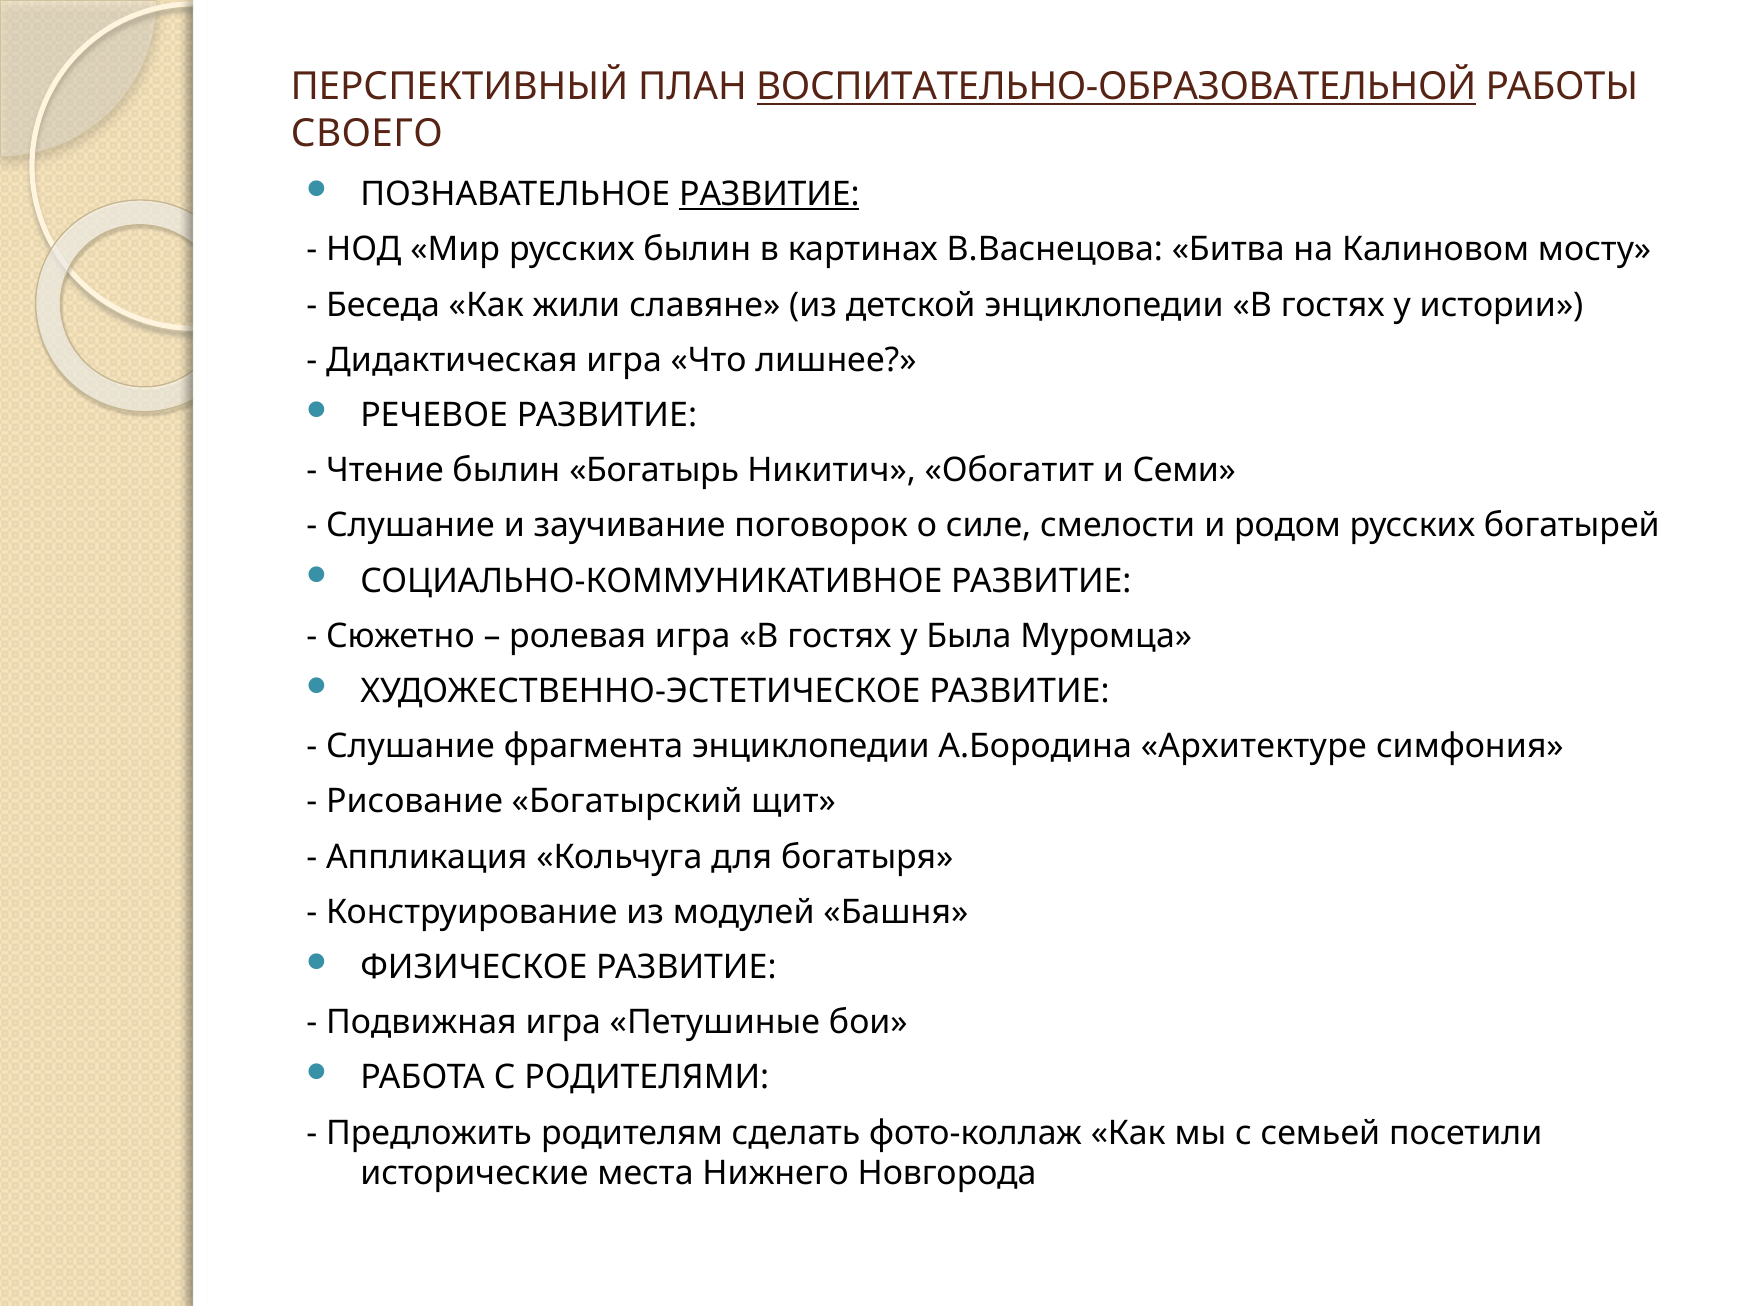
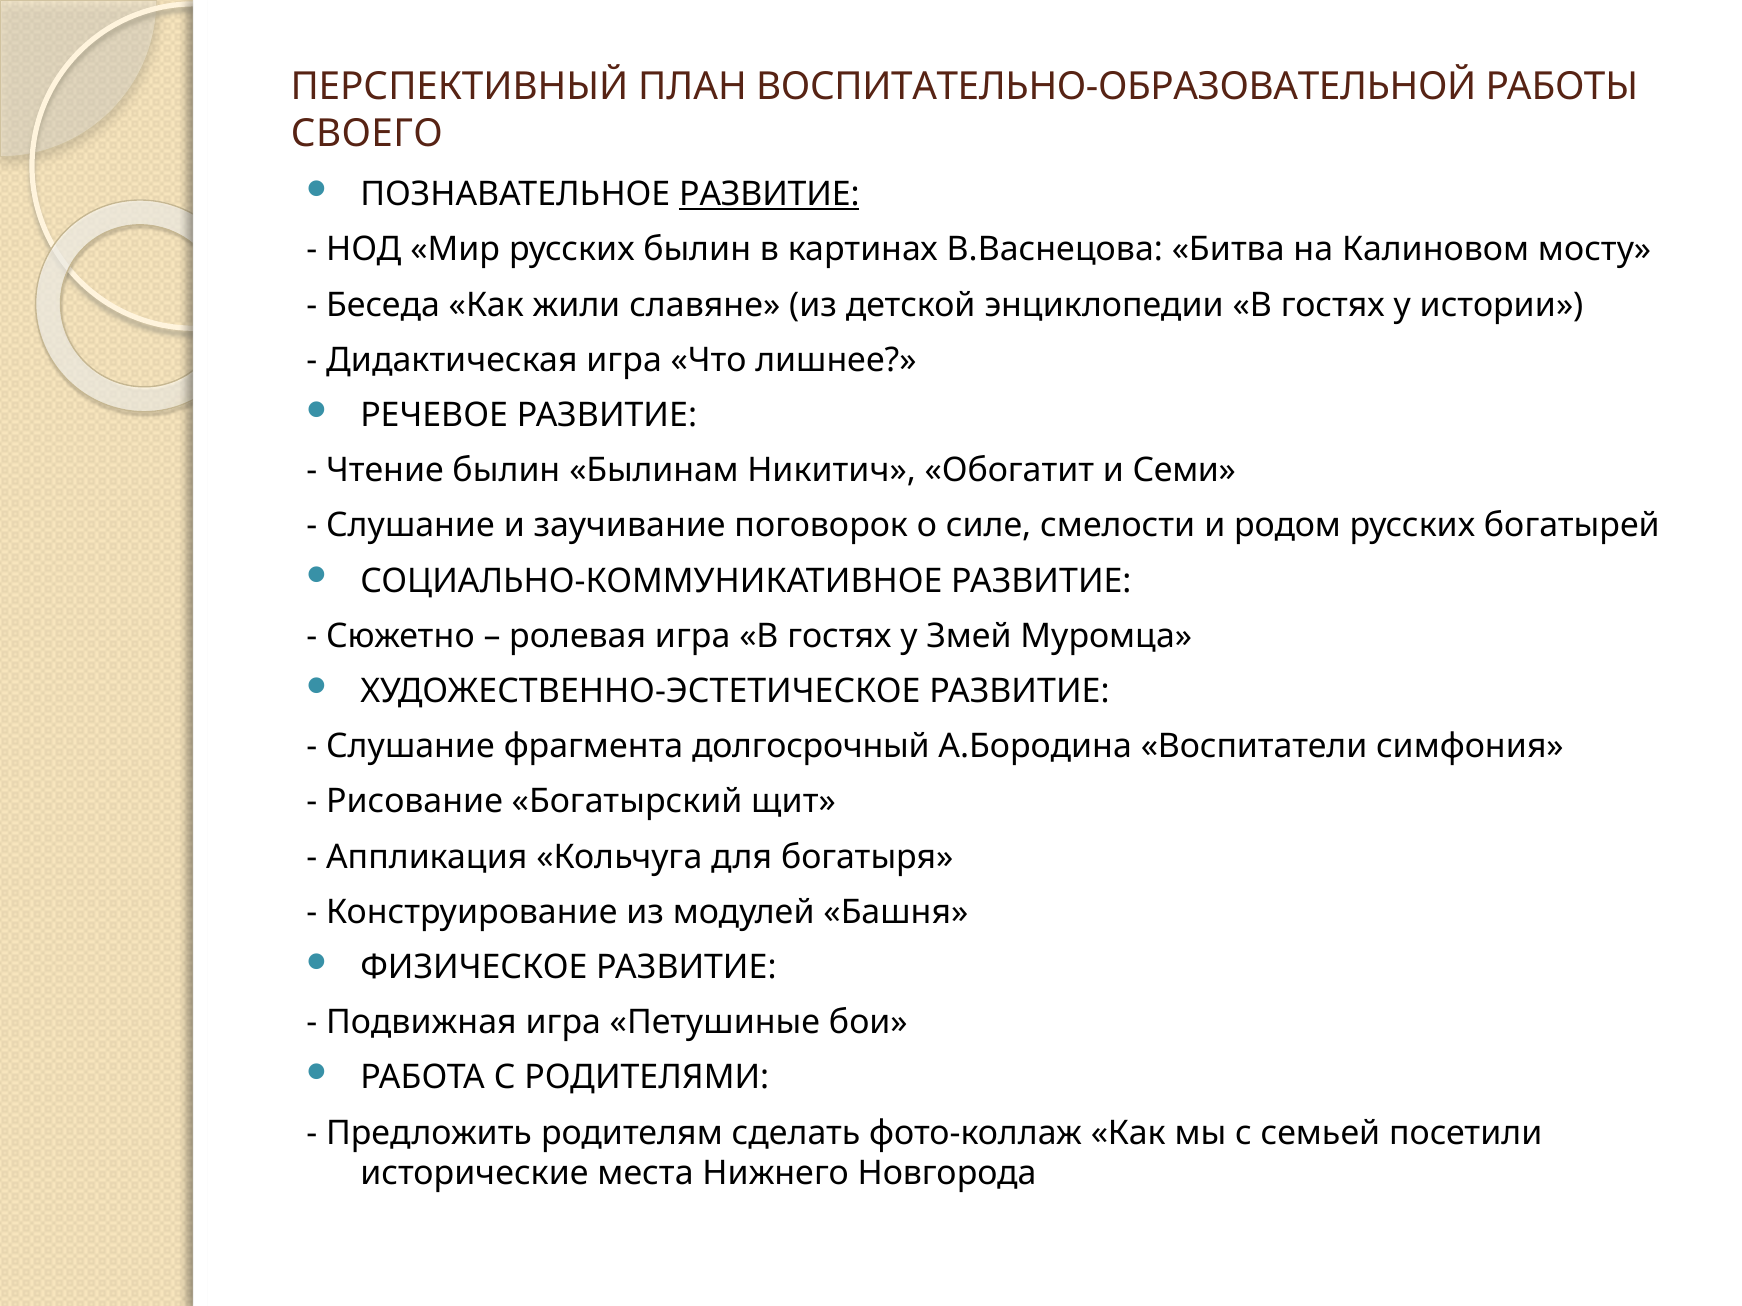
ВОСПИТАТЕЛЬНО-ОБРАЗОВАТЕЛЬНОЙ underline: present -> none (1116, 87)
Богатырь: Богатырь -> Былинам (654, 471)
Была: Была -> Змей (969, 636)
фрагмента энциклопедии: энциклопедии -> долгосрочный (811, 747)
Архитектуре: Архитектуре -> Воспитатели (1254, 747)
